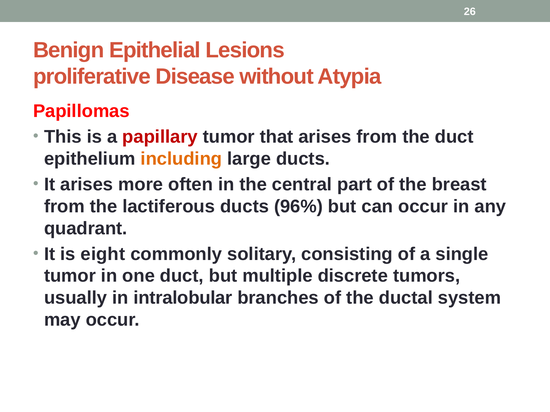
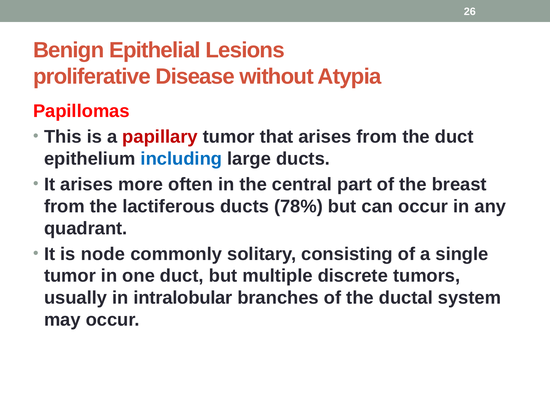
including colour: orange -> blue (181, 159)
96%: 96% -> 78% (298, 207)
eight: eight -> node (103, 254)
